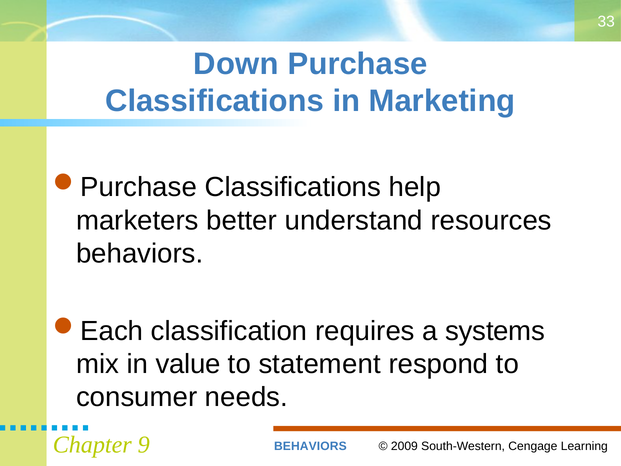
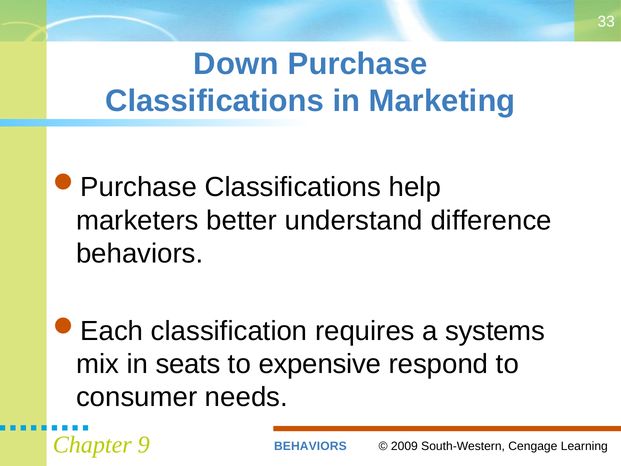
resources: resources -> difference (491, 220)
value: value -> seats (188, 364)
statement: statement -> expensive (320, 364)
